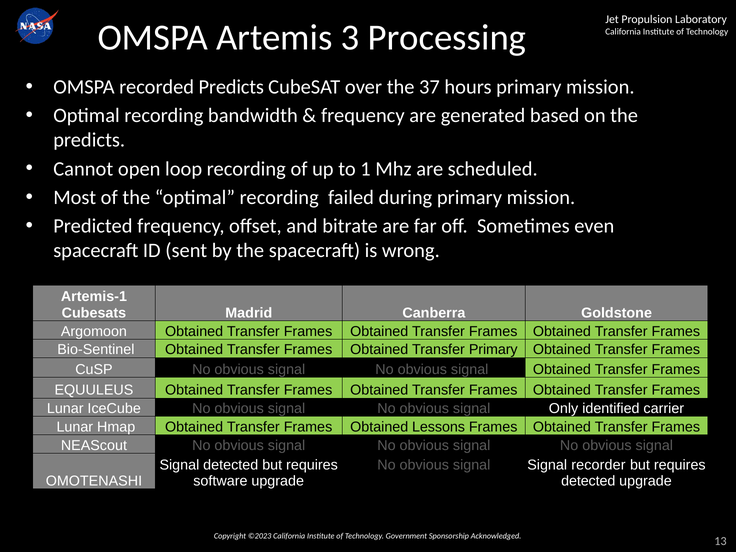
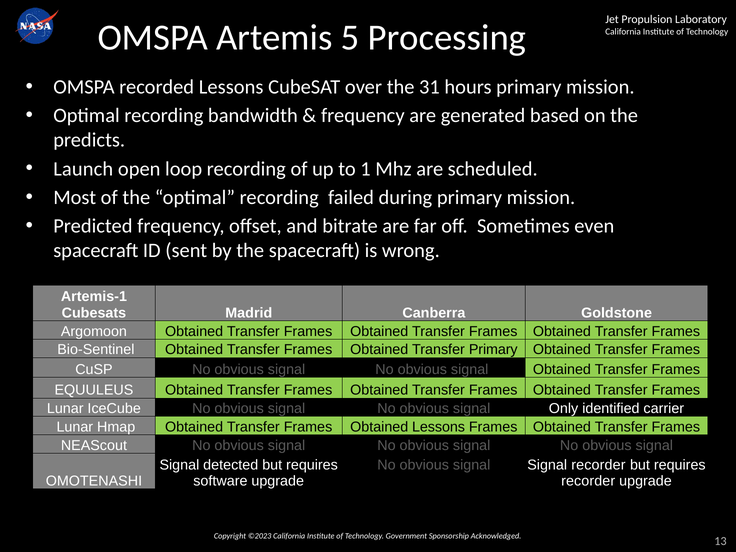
3: 3 -> 5 (350, 38)
recorded Predicts: Predicts -> Lessons (231, 87)
37: 37 -> 31 (429, 87)
Cannot: Cannot -> Launch (83, 169)
detected: detected -> recorder (588, 481)
